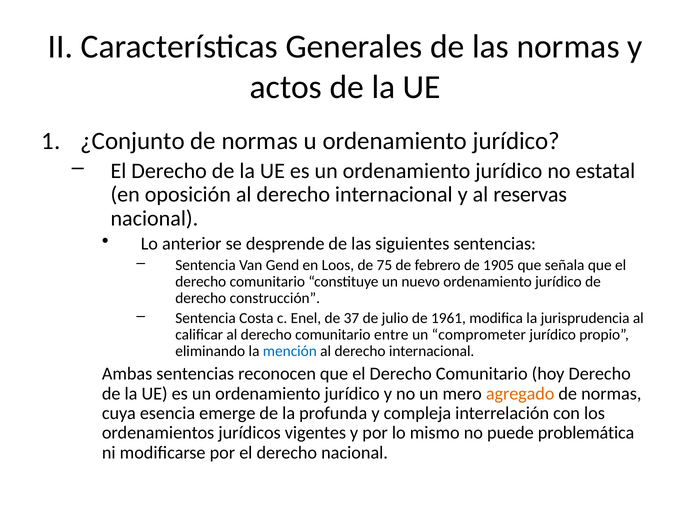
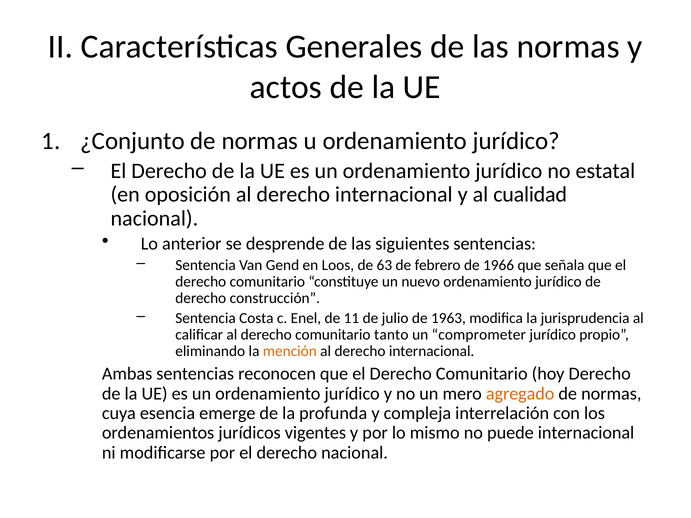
reservas: reservas -> cualidad (530, 195)
75: 75 -> 63 (384, 265)
1905: 1905 -> 1966 (499, 265)
37: 37 -> 11 (351, 318)
1961: 1961 -> 1963 (448, 318)
entre: entre -> tanto (391, 335)
mención colour: blue -> orange (290, 351)
puede problemática: problemática -> internacional (586, 433)
